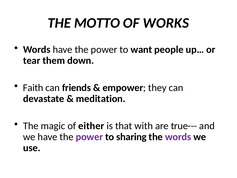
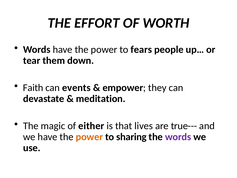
MOTTO: MOTTO -> EFFORT (97, 23)
WORKS: WORKS -> WORTH (166, 23)
want: want -> fears (141, 49)
friends: friends -> events (76, 88)
with: with -> lives (144, 126)
power colour: purple -> orange (89, 137)
